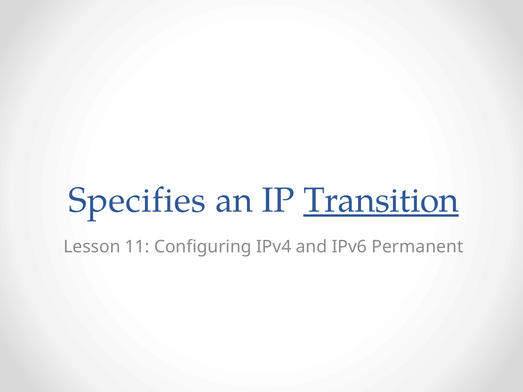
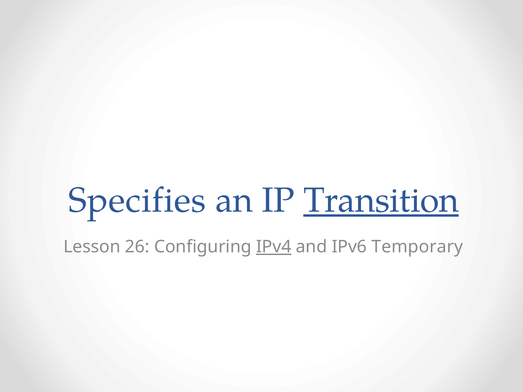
11: 11 -> 26 (137, 247)
IPv4 underline: none -> present (274, 247)
Permanent: Permanent -> Temporary (417, 247)
